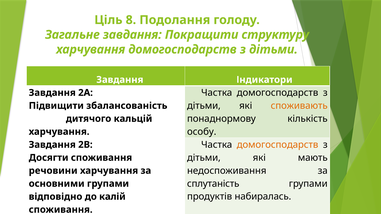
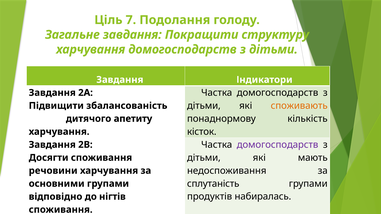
8: 8 -> 7 (131, 20)
кальцій: кальцій -> апетиту (133, 119)
особу: особу -> кісток (202, 132)
домогосподарств colour: orange -> purple (278, 145)
калій: калій -> нігтів (112, 197)
